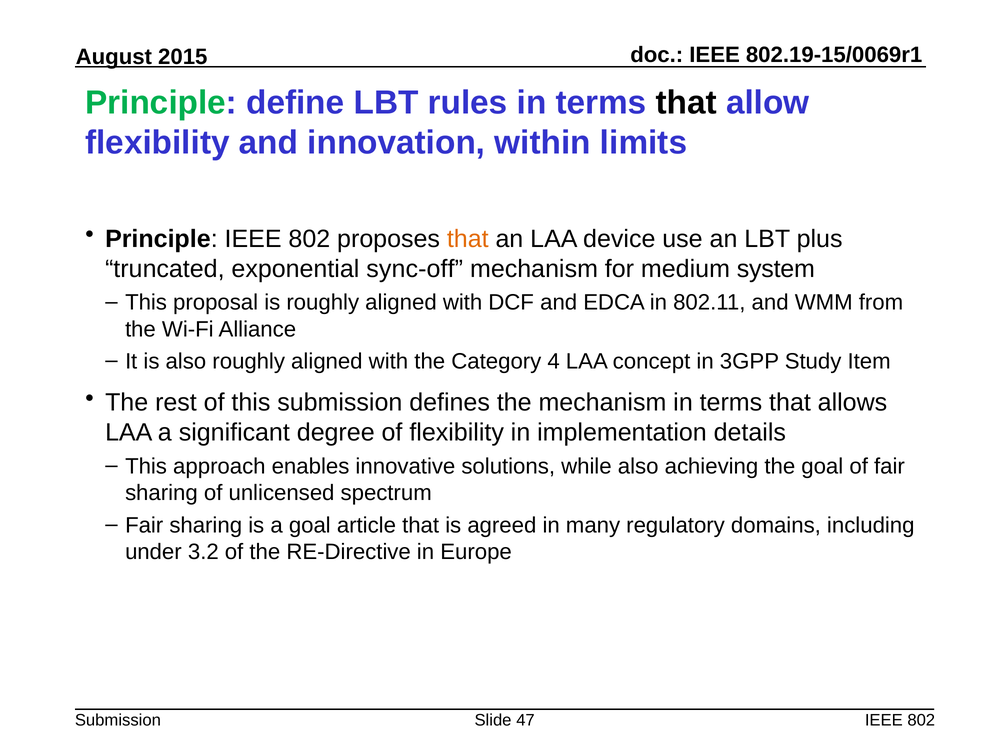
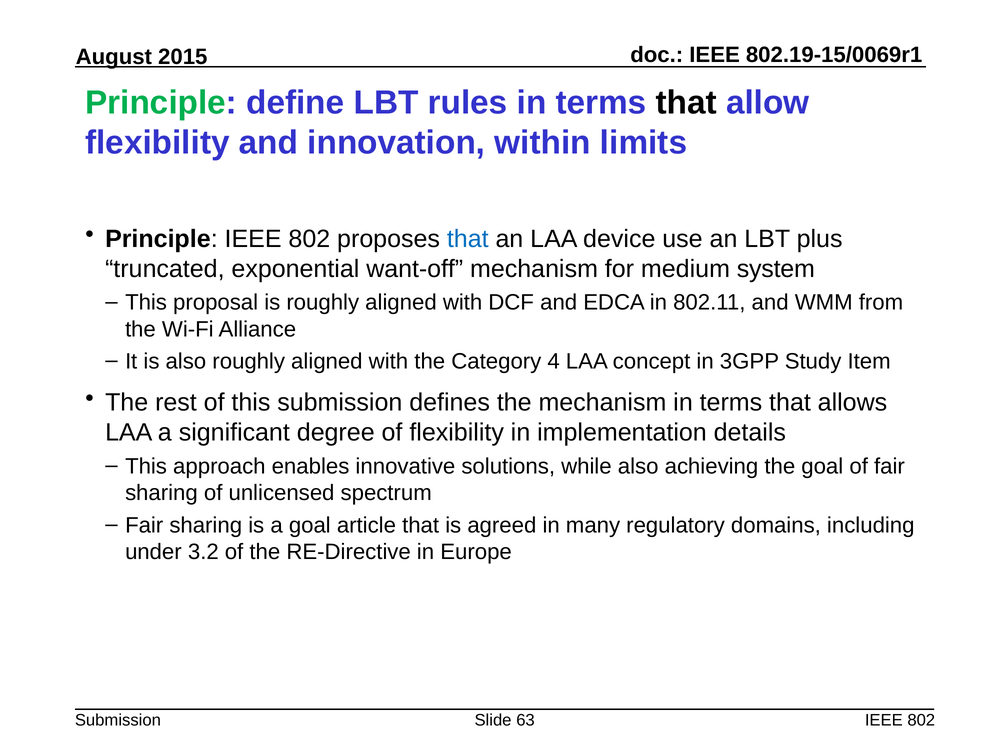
that colour: orange -> blue (468, 239)
sync-off: sync-off -> want-off (415, 269)
47: 47 -> 63 (526, 720)
